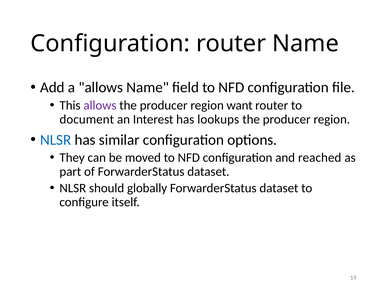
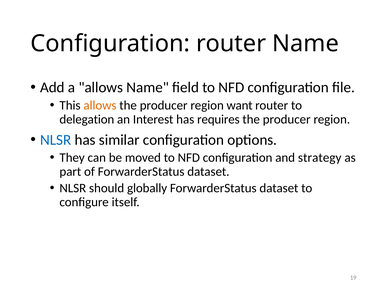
allows colour: purple -> orange (100, 105)
document: document -> delegation (87, 119)
lookups: lookups -> requires (218, 119)
reached: reached -> strategy (320, 157)
